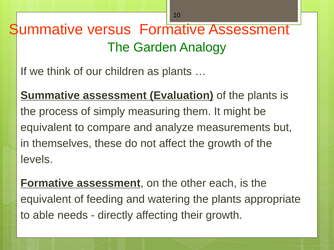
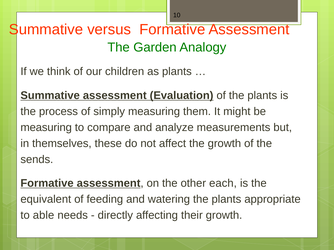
equivalent: equivalent -> measuring (46, 128)
levels: levels -> sends (37, 160)
